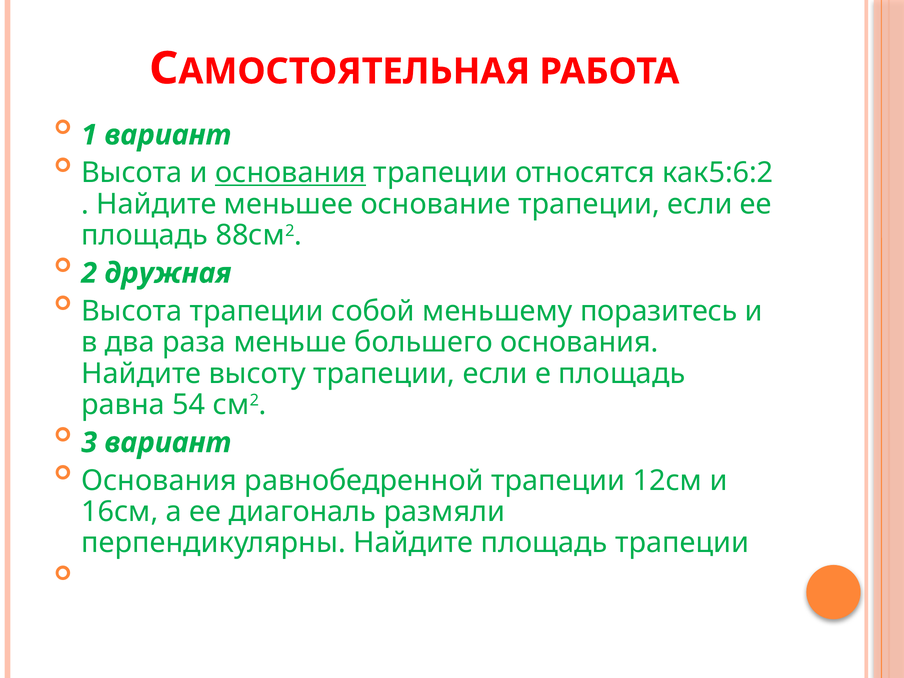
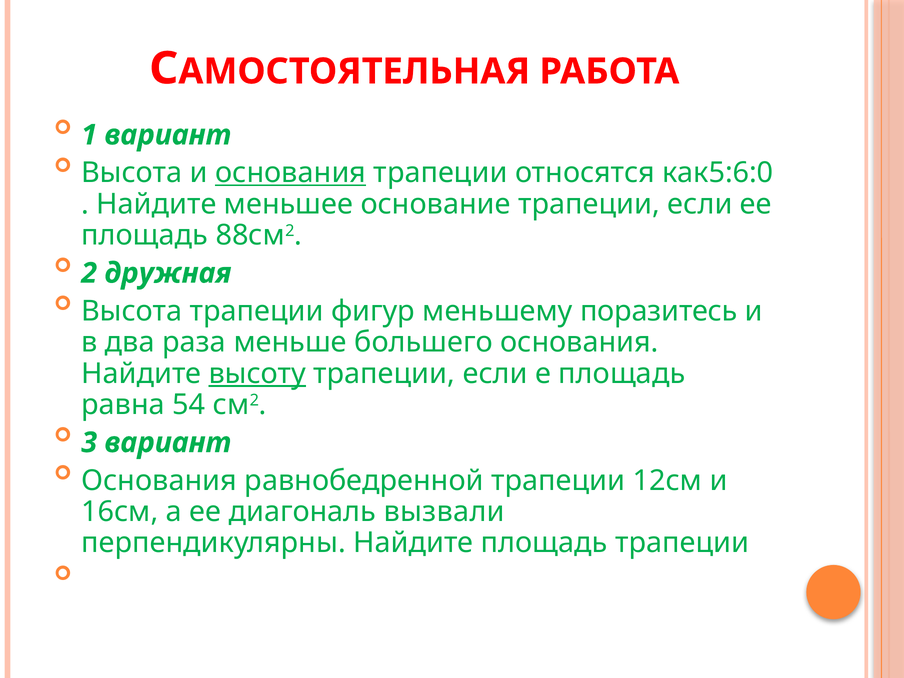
как5:6:2: как5:6:2 -> как5:6:0 (718, 173)
собой: собой -> фигур (373, 311)
высоту underline: none -> present (257, 374)
размяли: размяли -> вызвали (444, 512)
